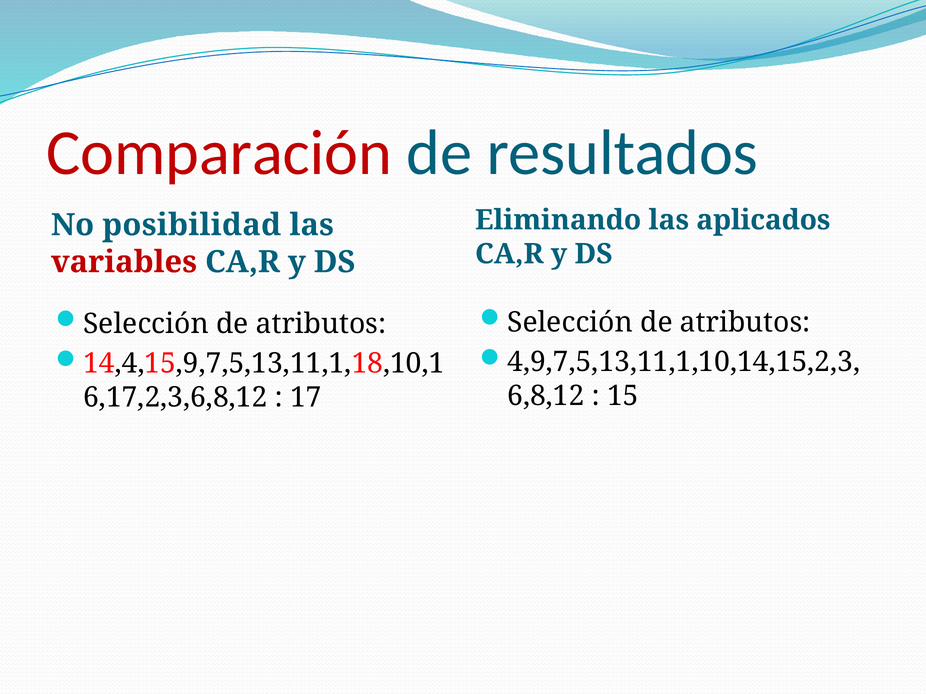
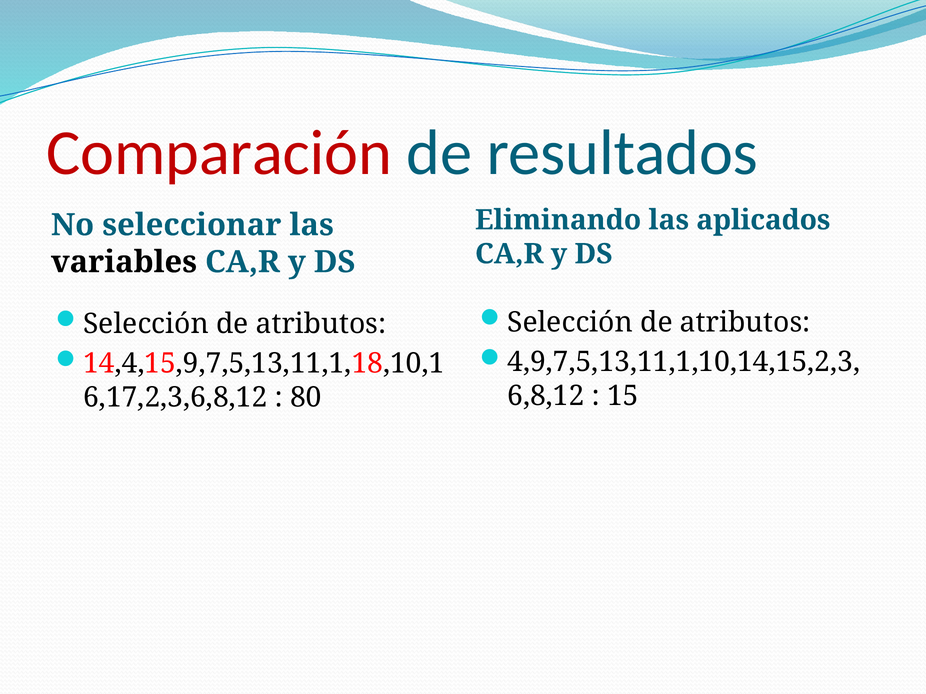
posibilidad: posibilidad -> seleccionar (192, 225)
variables colour: red -> black (124, 262)
17: 17 -> 80 (306, 398)
